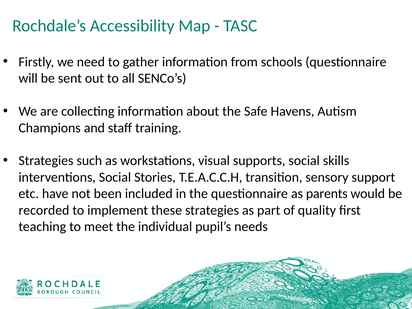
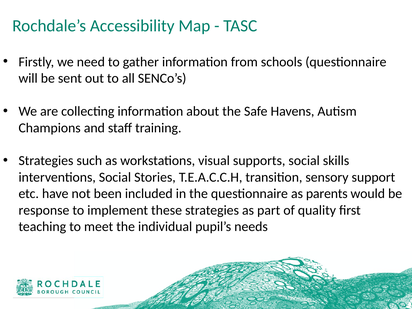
recorded: recorded -> response (44, 210)
